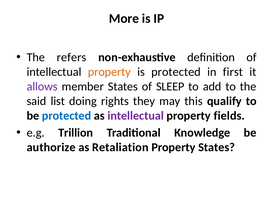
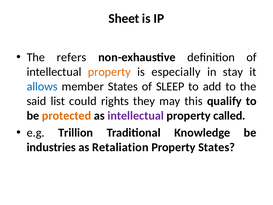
More: More -> Sheet (124, 18)
is protected: protected -> especially (176, 72)
first: first -> stay (233, 72)
allows colour: purple -> blue (42, 86)
doing: doing -> could (83, 101)
protected colour: blue -> orange (67, 116)
fields: fields -> called (229, 116)
authorize: authorize -> industries (51, 147)
